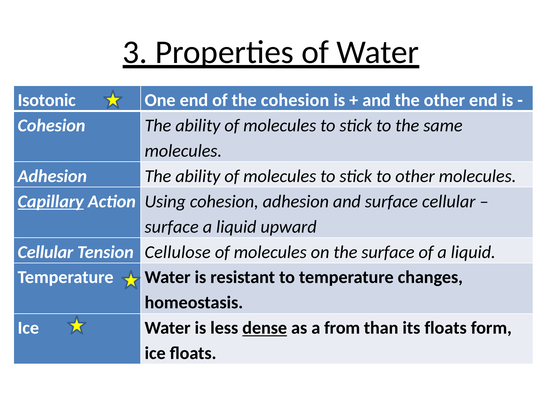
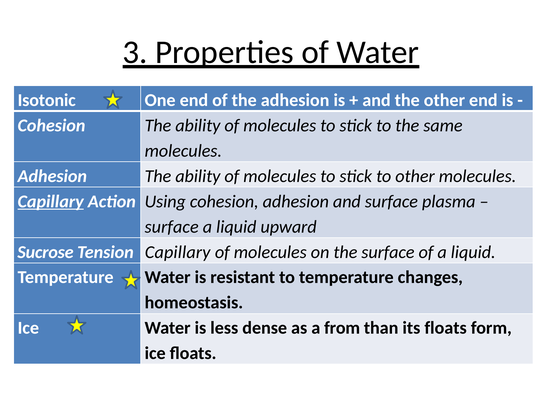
the cohesion: cohesion -> adhesion (295, 100)
surface cellular: cellular -> plasma (449, 202)
Cellular: Cellular -> Sucrose (45, 252)
Tension Cellulose: Cellulose -> Capillary (178, 252)
dense underline: present -> none (265, 328)
